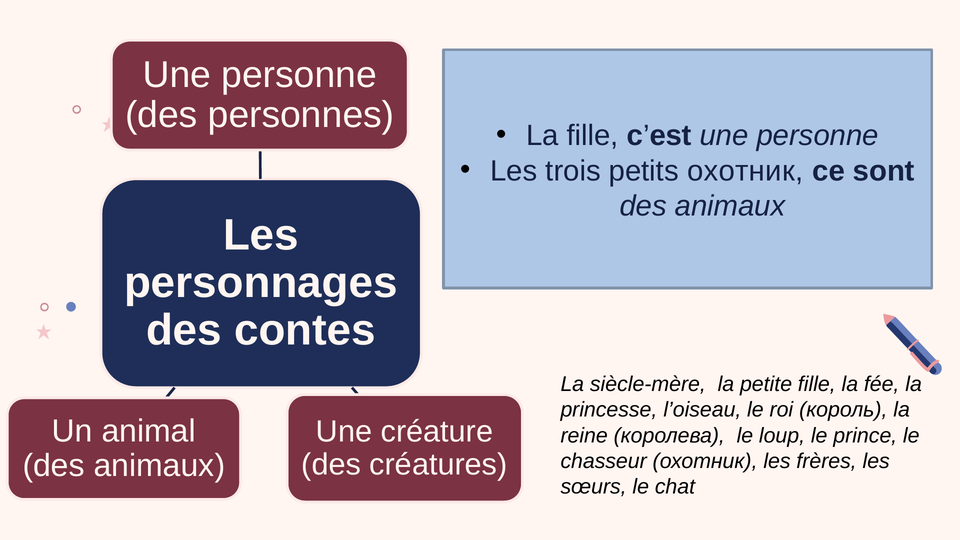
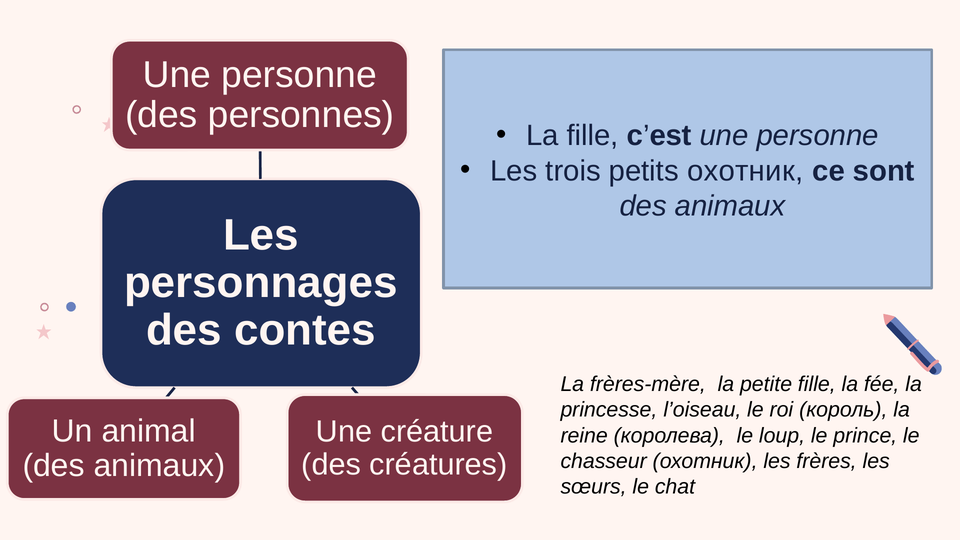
siècle-mère: siècle-mère -> frères-mère (648, 384)
